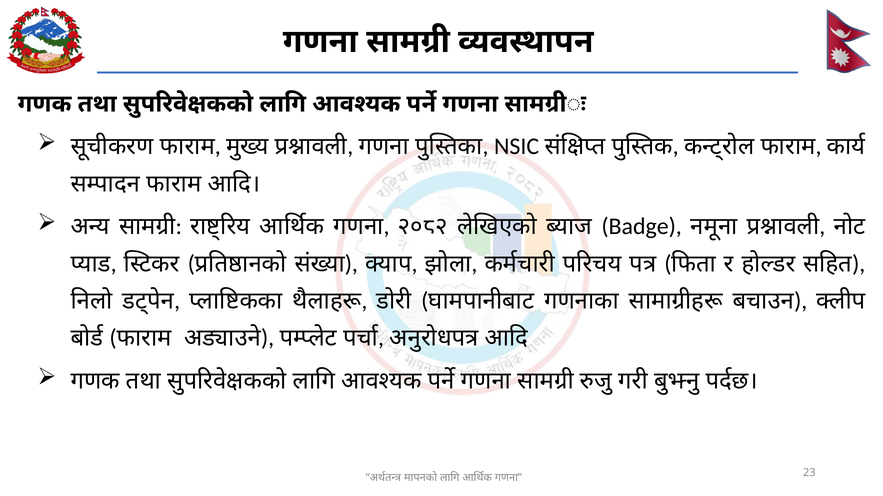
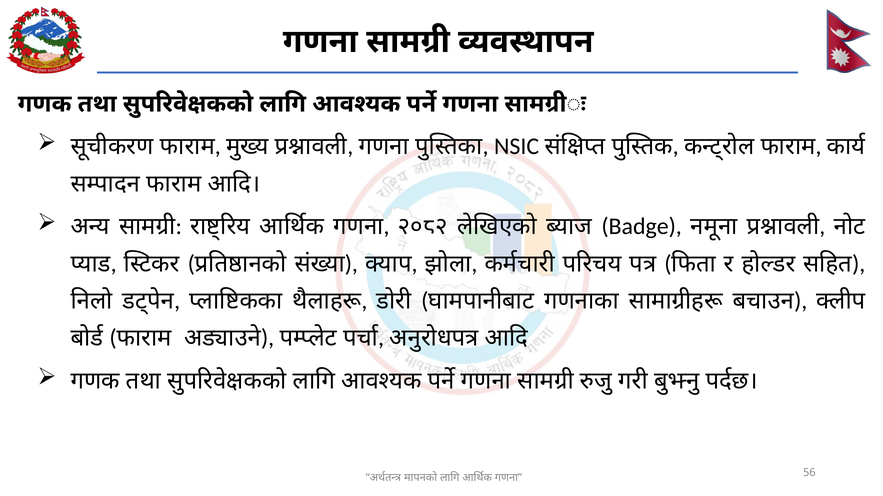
23: 23 -> 56 (809, 473)
